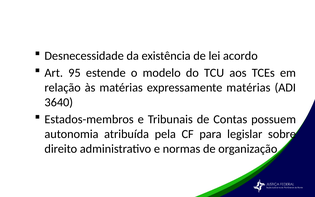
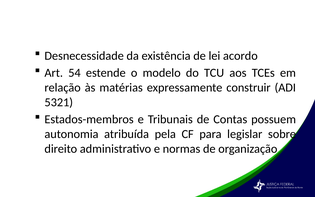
95: 95 -> 54 (74, 73)
expressamente matérias: matérias -> construir (248, 87)
3640: 3640 -> 5321 (59, 102)
